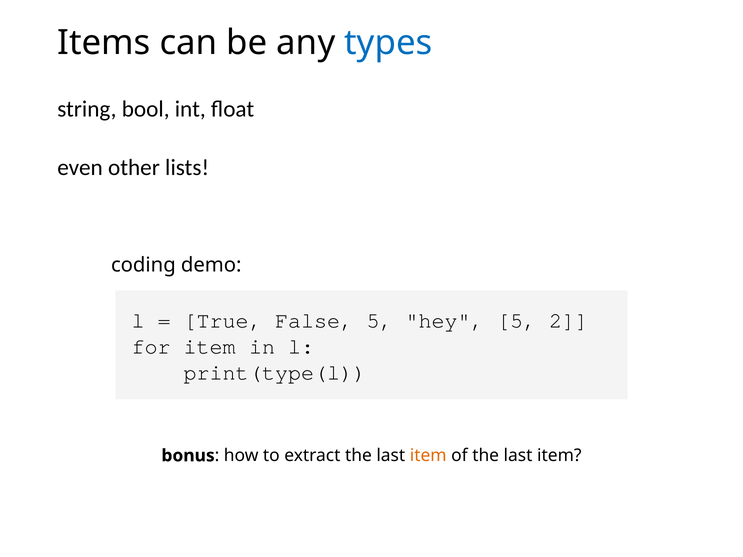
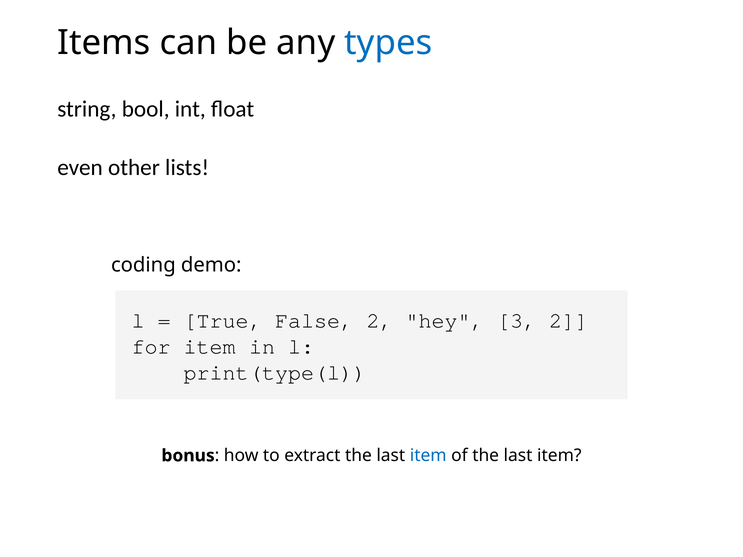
False 5: 5 -> 2 (380, 320)
hey 5: 5 -> 3 (517, 320)
item colour: orange -> blue (428, 456)
